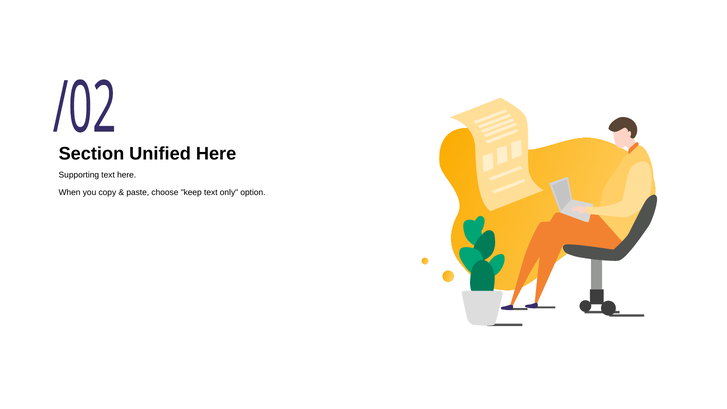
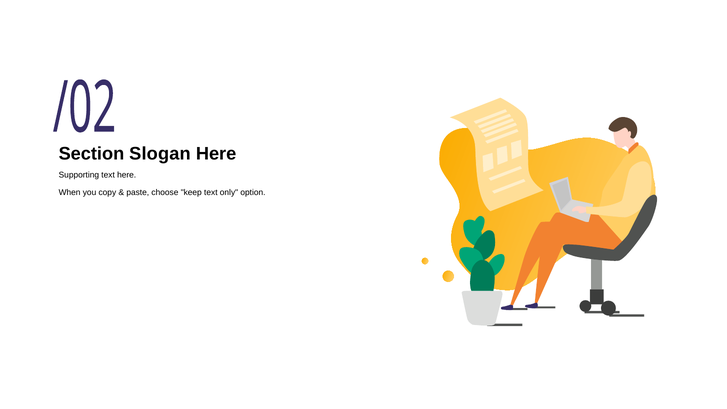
Unified: Unified -> Slogan (160, 154)
